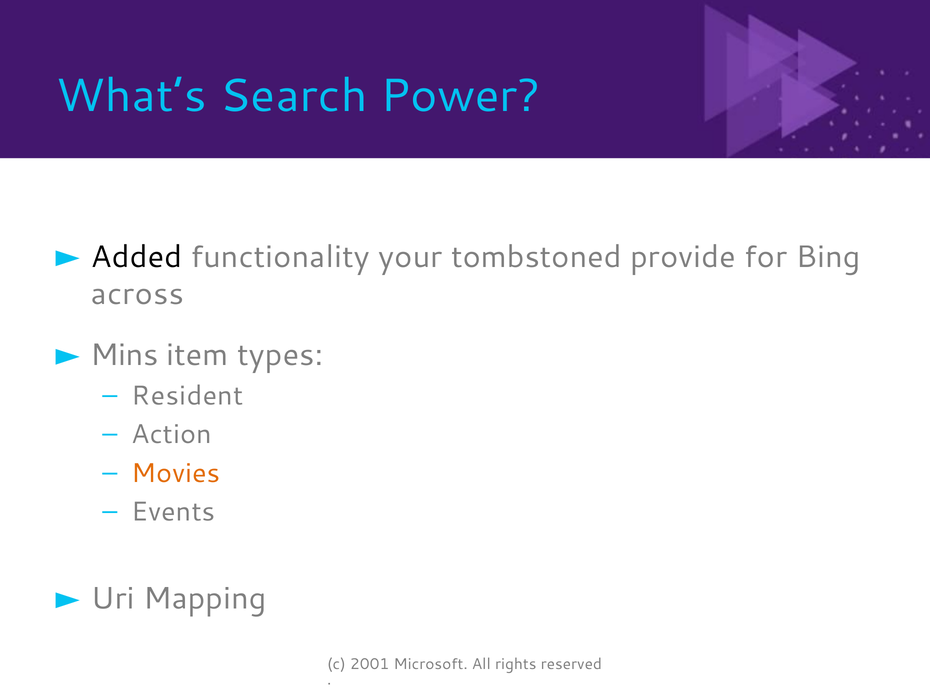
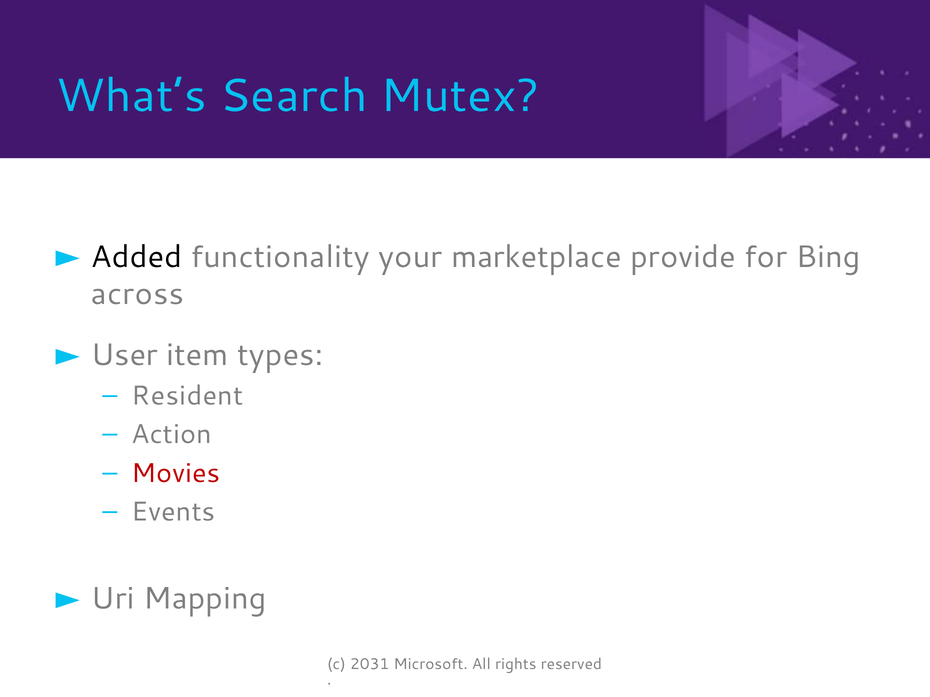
Power: Power -> Mutex (460, 96)
tombstoned: tombstoned -> marketplace (537, 257)
Mins: Mins -> User (124, 355)
Movies colour: orange -> red (176, 474)
2001: 2001 -> 2031 (370, 664)
